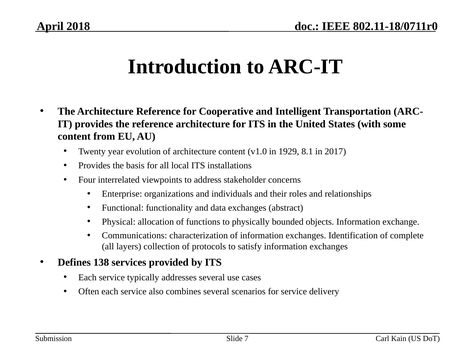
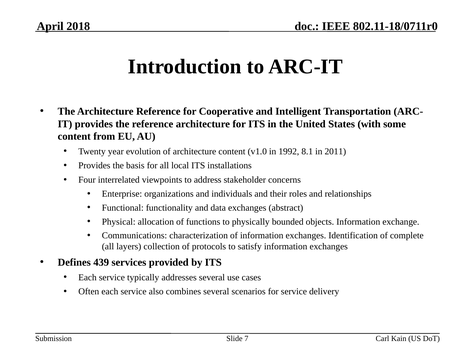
1929: 1929 -> 1992 (289, 151)
2017: 2017 -> 2011 (335, 151)
138: 138 -> 439 (101, 263)
